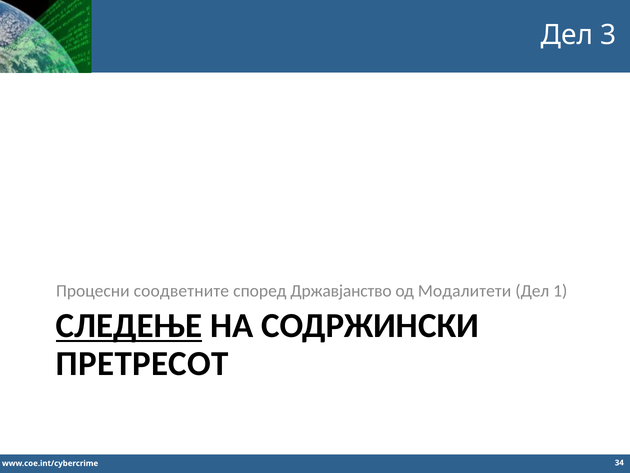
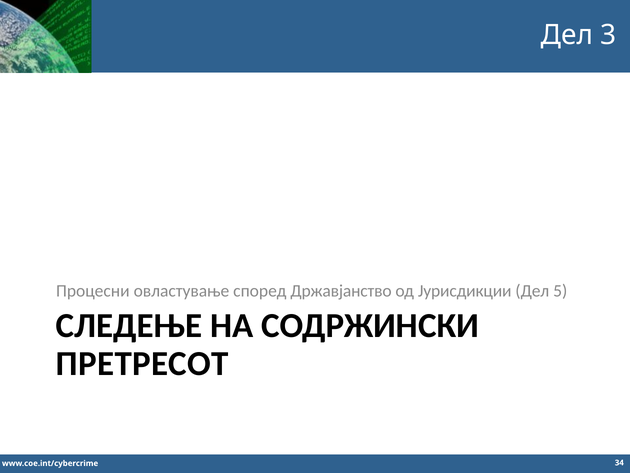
соодветните: соодветните -> овластување (181, 291)
Модалитети: Модалитети -> Јурисдикции (465, 291)
1: 1 -> 5 (560, 291)
СЛЕДЕЊЕ underline: present -> none (129, 325)
